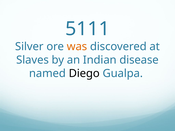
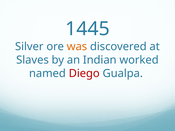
5111: 5111 -> 1445 (87, 29)
disease: disease -> worked (139, 60)
Diego colour: black -> red (84, 74)
